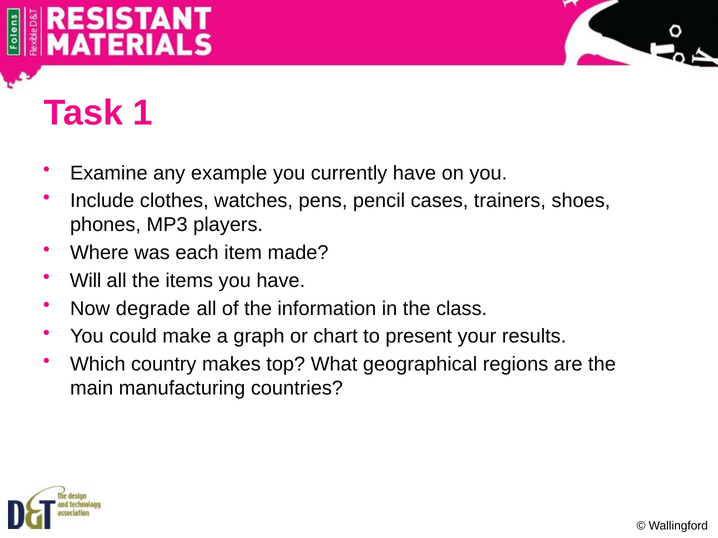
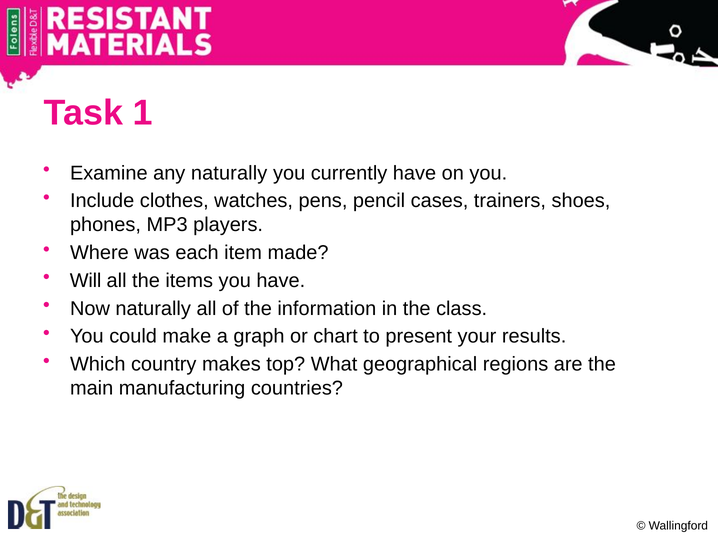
any example: example -> naturally (229, 173)
Now degrade: degrade -> naturally (153, 309)
